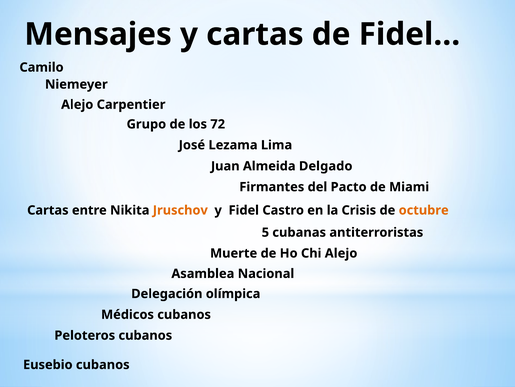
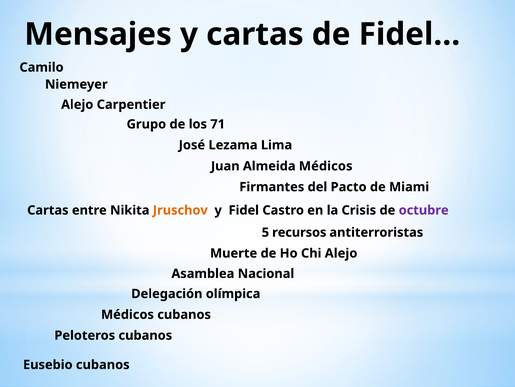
72: 72 -> 71 (218, 124)
Almeida Delgado: Delgado -> Médicos (326, 166)
octubre colour: orange -> purple (424, 210)
cubanas: cubanas -> recursos (299, 232)
